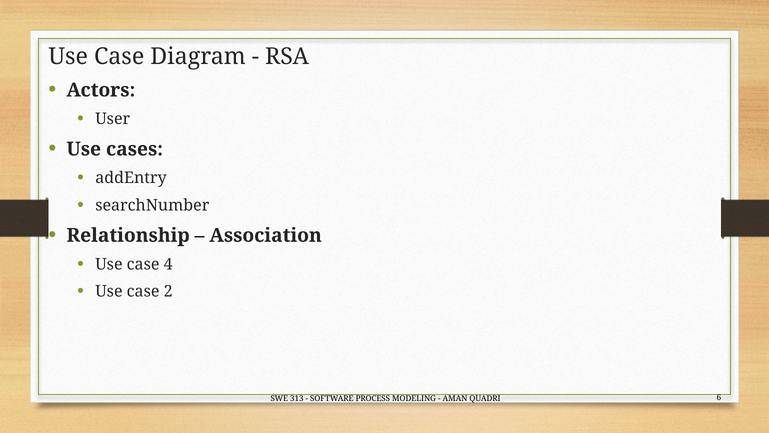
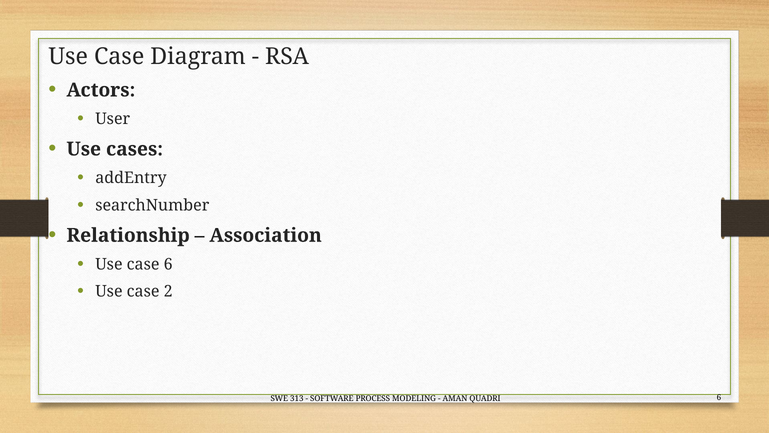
case 4: 4 -> 6 (168, 264)
